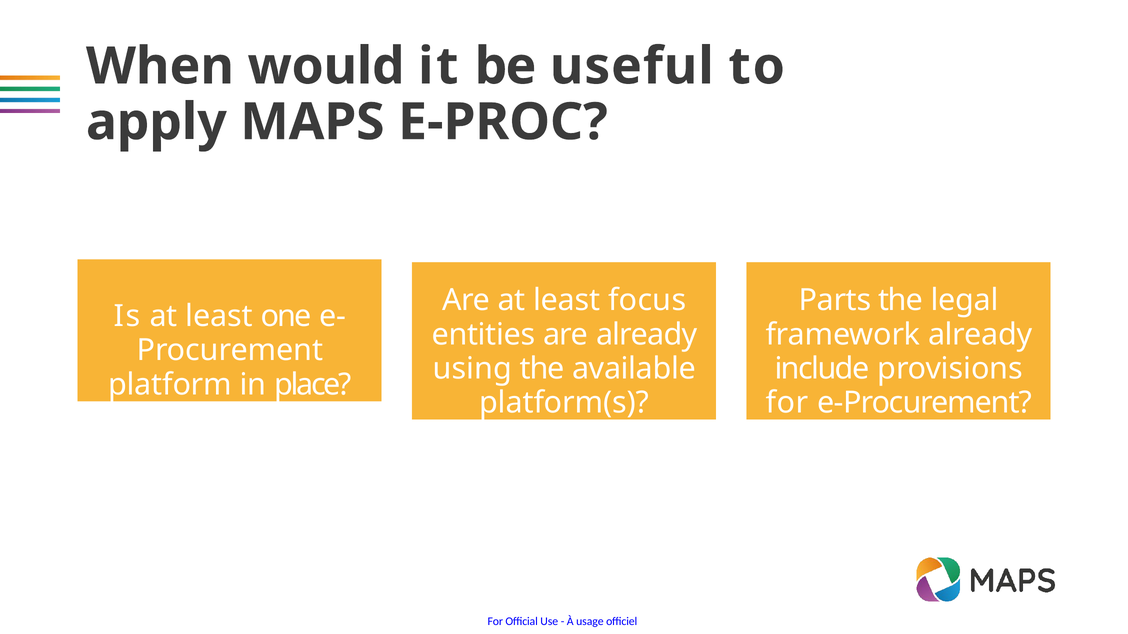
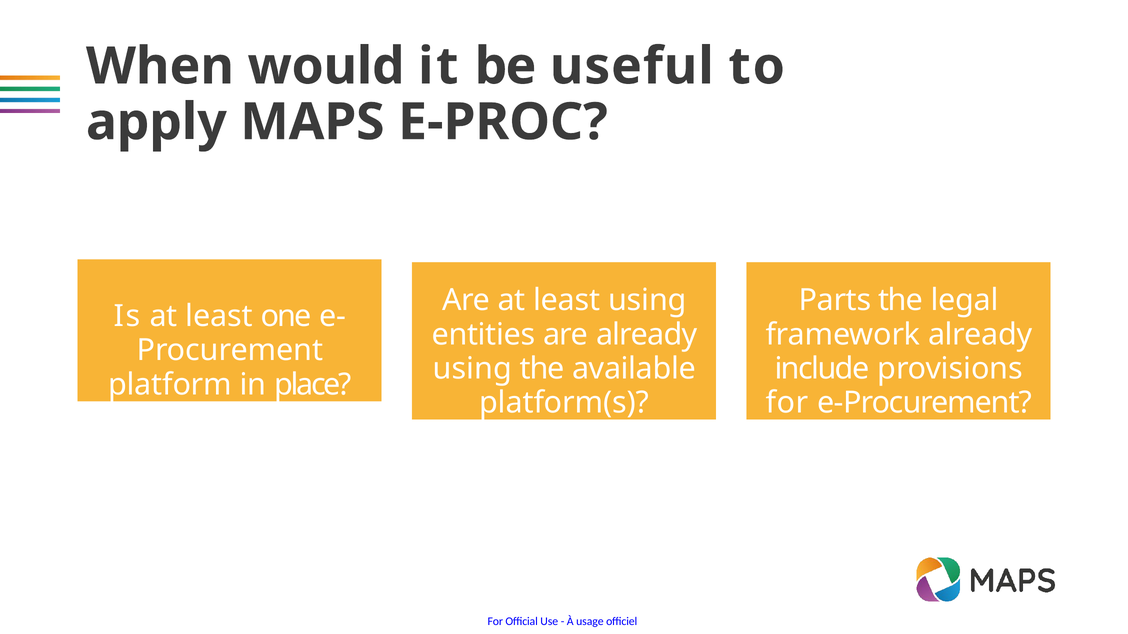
least focus: focus -> using (647, 301)
